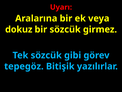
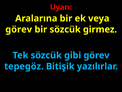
dokuz: dokuz -> görev (19, 29)
